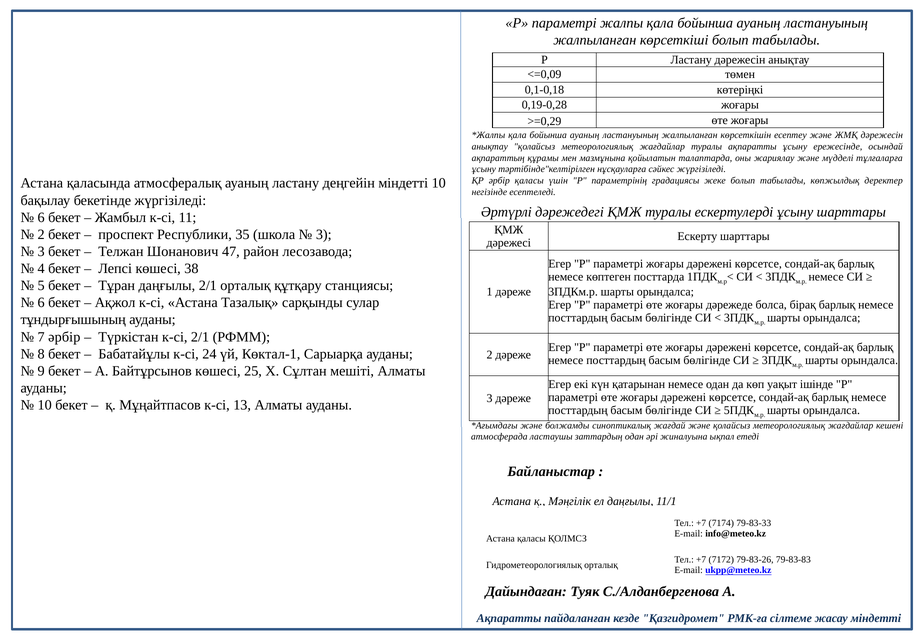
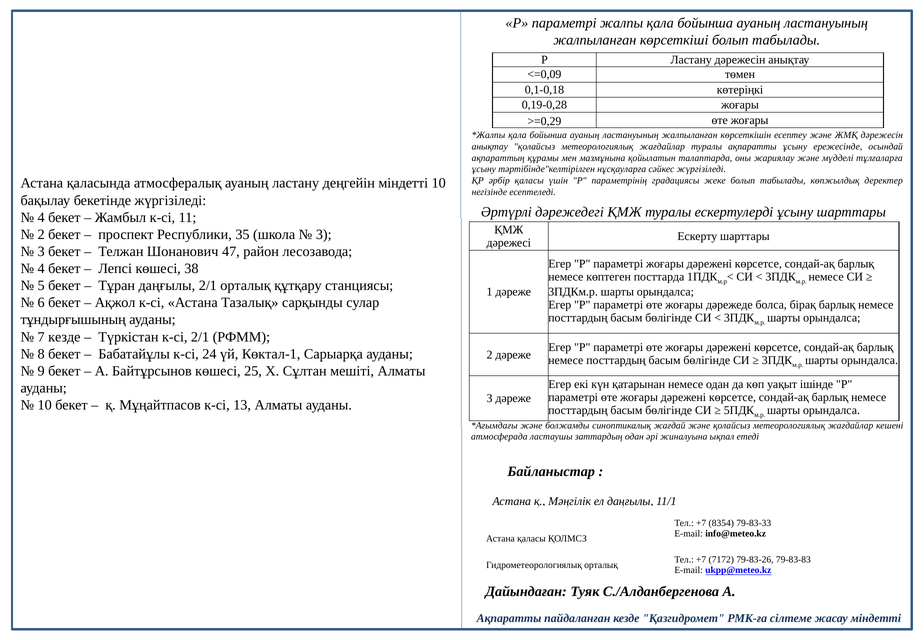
6: 6 -> 4 (41, 217)
7 әрбір: әрбір -> кезде (64, 337)
7174: 7174 -> 8354 (721, 523)
